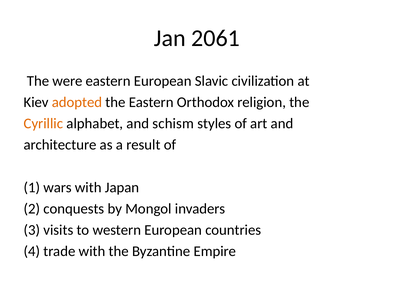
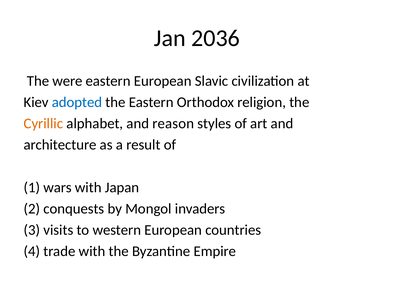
2061: 2061 -> 2036 (216, 38)
adopted colour: orange -> blue (77, 102)
schism: schism -> reason (173, 123)
